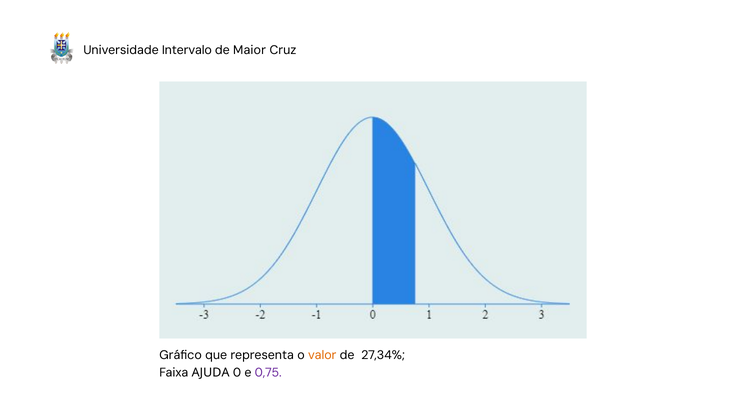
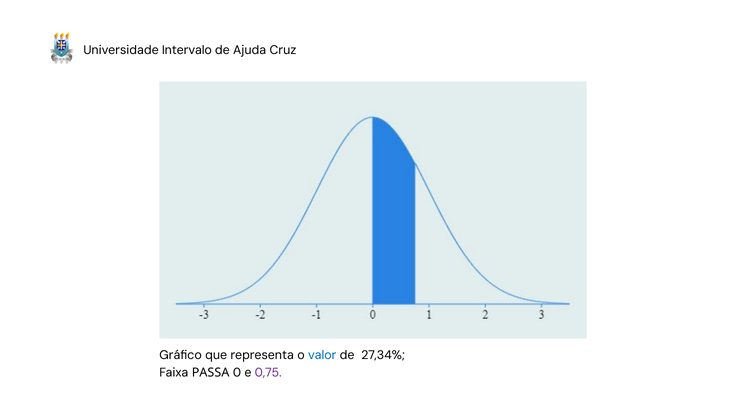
Maior: Maior -> Ajuda (250, 50)
valor colour: orange -> blue (322, 355)
AJUDA: AJUDA -> PASSA (211, 372)
